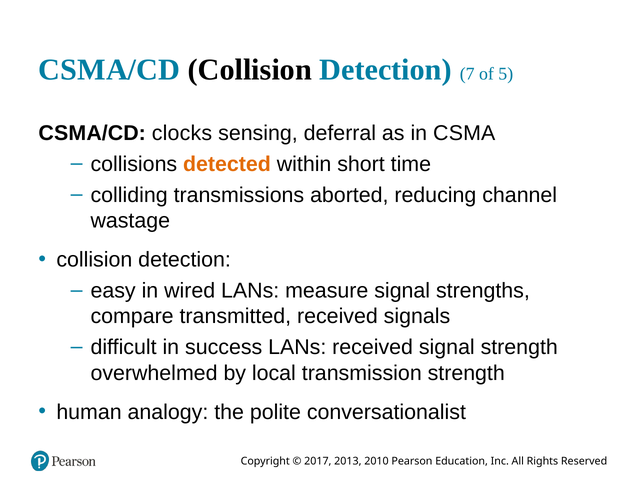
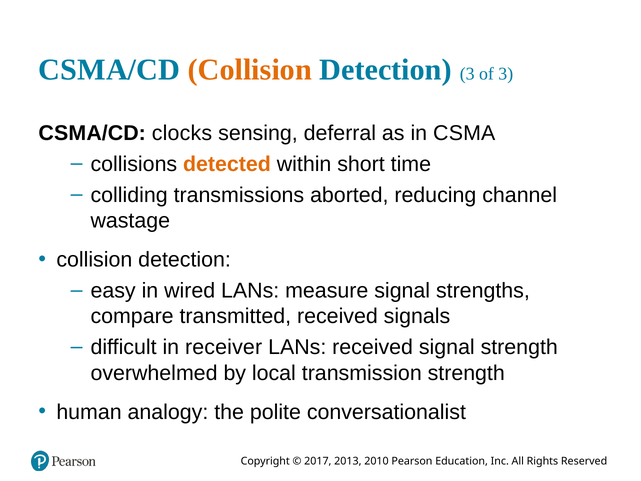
Collision colour: black -> orange (250, 70)
Detection 7: 7 -> 3 (467, 74)
of 5: 5 -> 3 (506, 74)
success: success -> receiver (224, 347)
